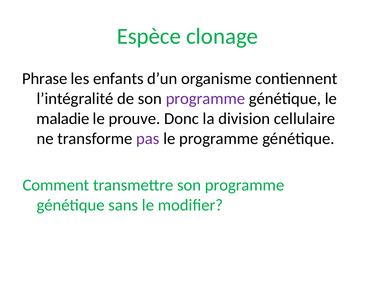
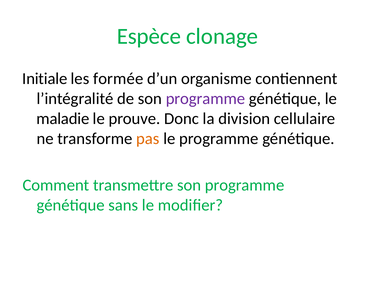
Phrase: Phrase -> Initiale (45, 79)
enfants: enfants -> formée (118, 79)
pas colour: purple -> orange (148, 139)
